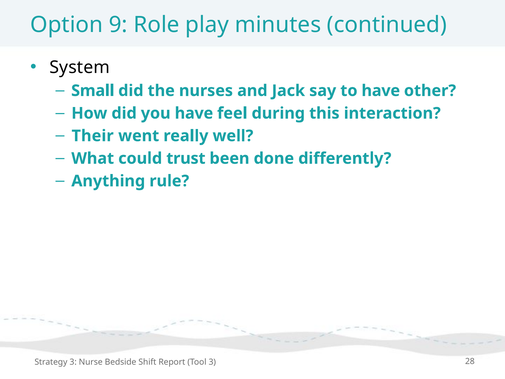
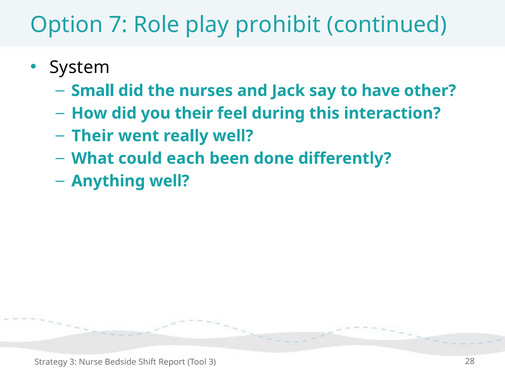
9: 9 -> 7 (118, 25)
minutes: minutes -> prohibit (278, 25)
you have: have -> their (194, 113)
trust: trust -> each (186, 158)
Anything rule: rule -> well (169, 181)
